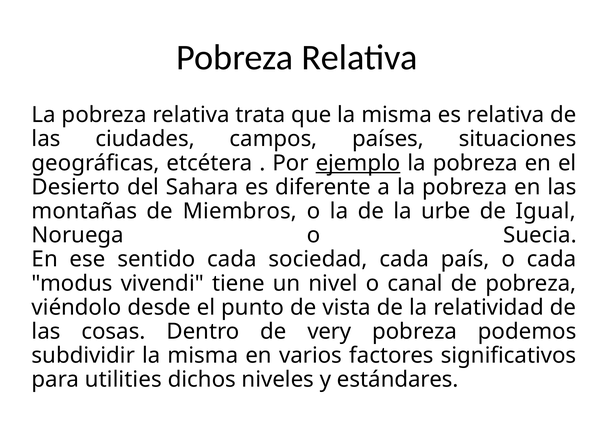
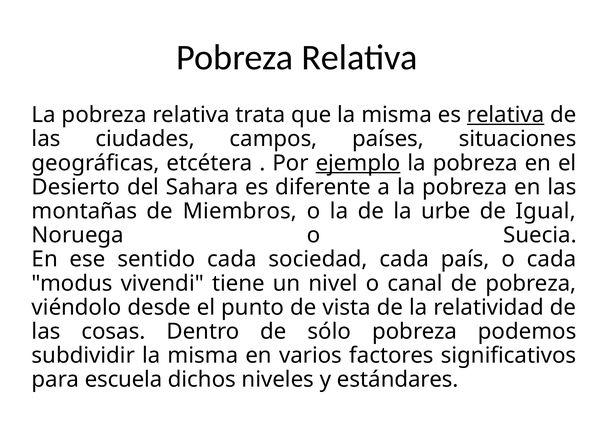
relativa underline: none -> present (506, 115)
very: very -> sólo (329, 332)
utilities: utilities -> escuela (124, 380)
